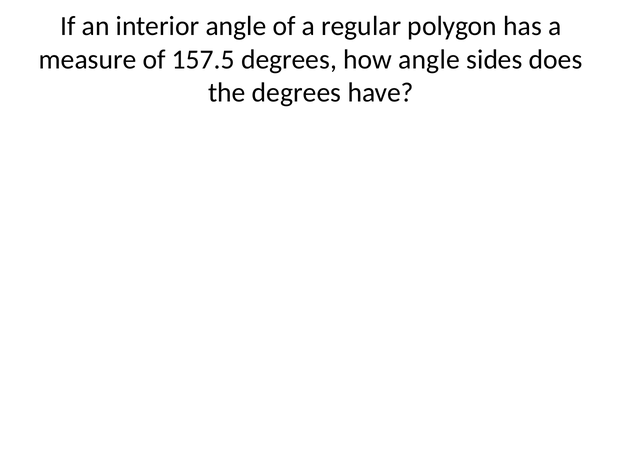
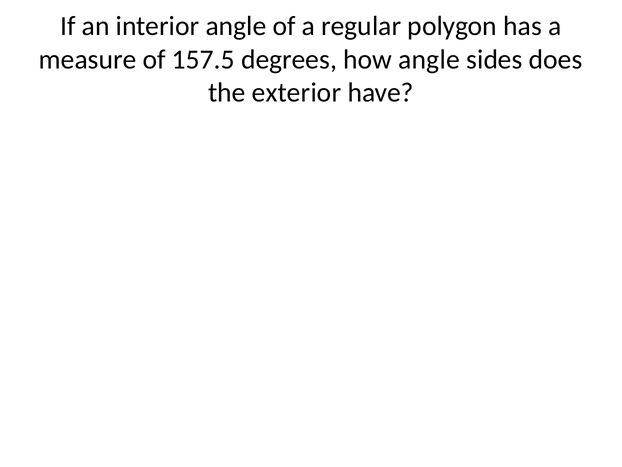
the degrees: degrees -> exterior (297, 93)
